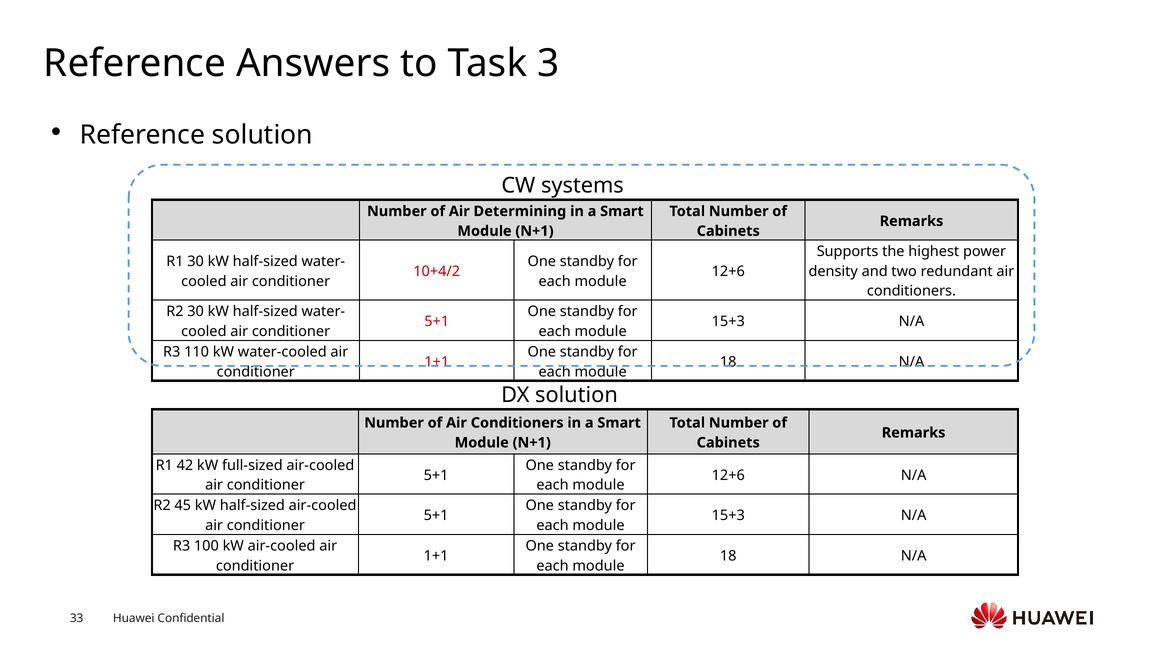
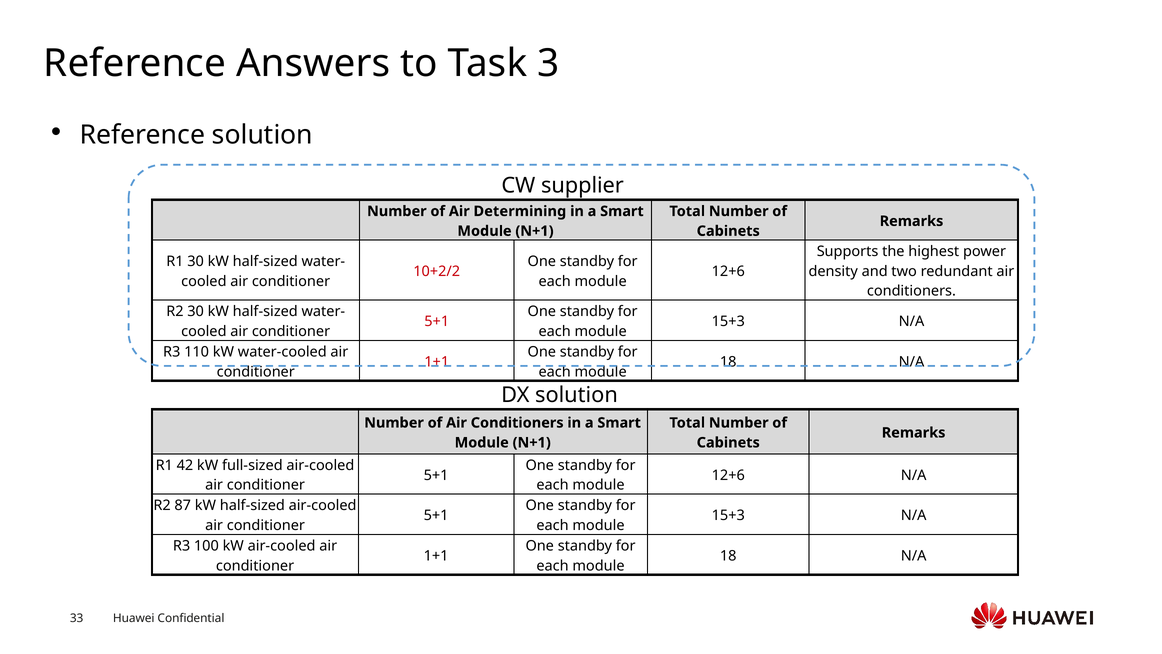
systems: systems -> supplier (582, 186)
10+4/2: 10+4/2 -> 10+2/2 (437, 271)
45: 45 -> 87 (183, 505)
